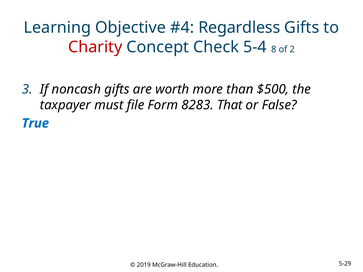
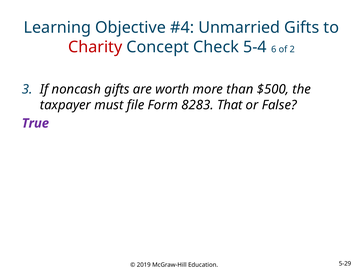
Regardless: Regardless -> Unmarried (239, 28)
8: 8 -> 6 (274, 49)
True colour: blue -> purple (35, 123)
